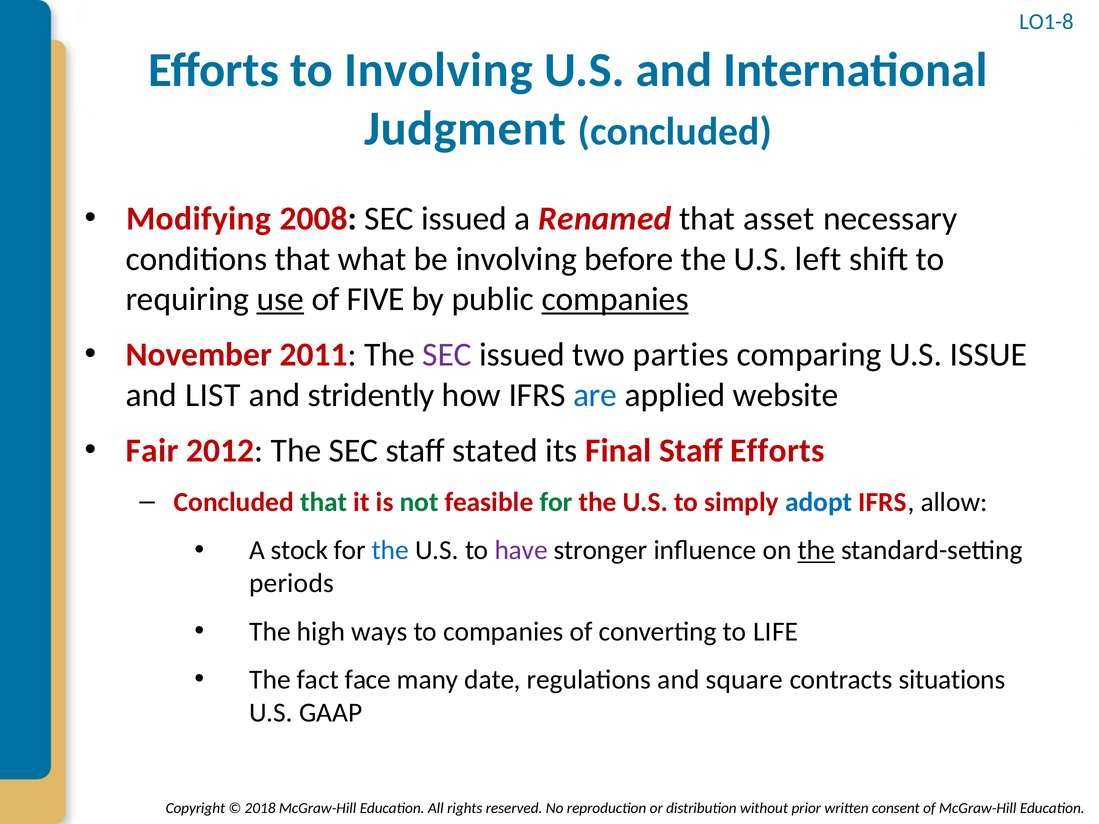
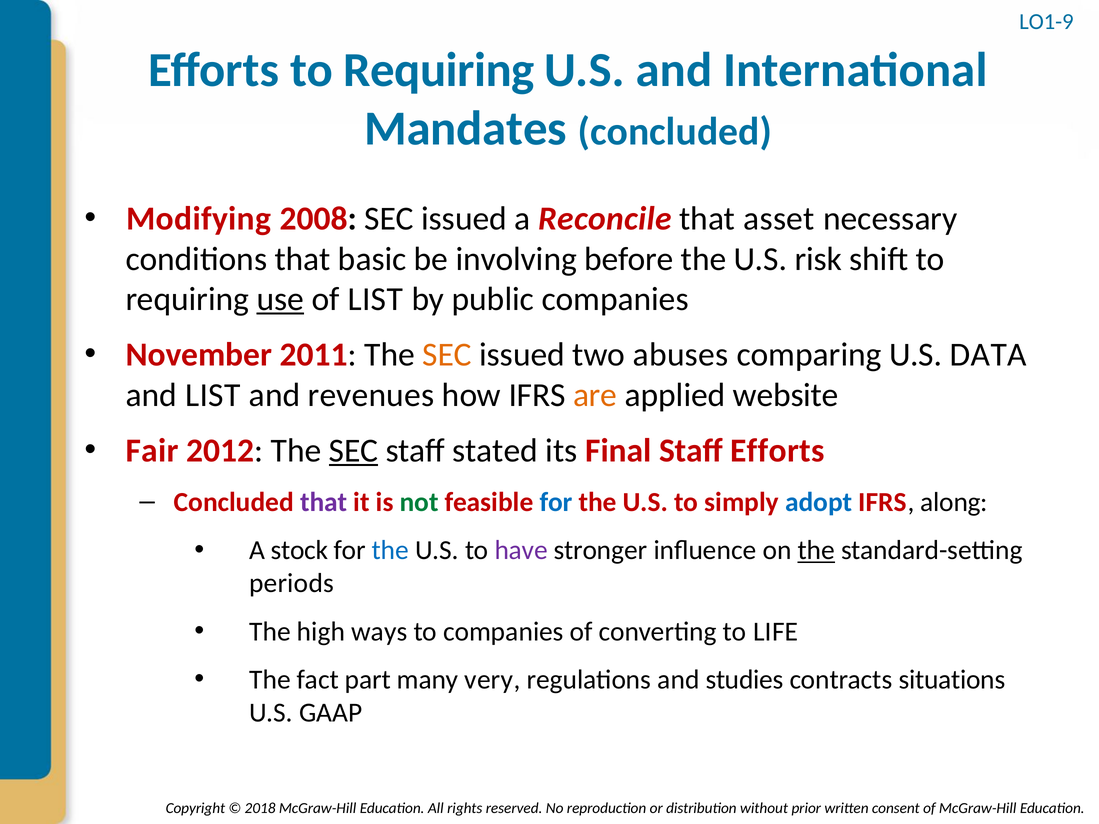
LO1-8: LO1-8 -> LO1-9 (1046, 22)
Efforts to Involving: Involving -> Requiring (439, 70)
Judgment: Judgment -> Mandates (465, 129)
Renamed: Renamed -> Reconcile (605, 219)
what: what -> basic (372, 259)
left: left -> risk (818, 259)
of FIVE: FIVE -> LIST (375, 299)
companies underline: present -> none (615, 299)
SEC colour: purple -> orange (447, 355)
parties: parties -> abuses (681, 355)
ISSUE: ISSUE -> DATA (988, 355)
stridently: stridently -> revenues (371, 395)
are colour: blue -> orange (595, 395)
SEC underline: none -> present (354, 451)
that colour: green -> purple (324, 502)
for colour: green -> blue (556, 502)
allow: allow -> along (954, 502)
face: face -> part (368, 680)
date: date -> very (492, 680)
square: square -> studies (745, 680)
